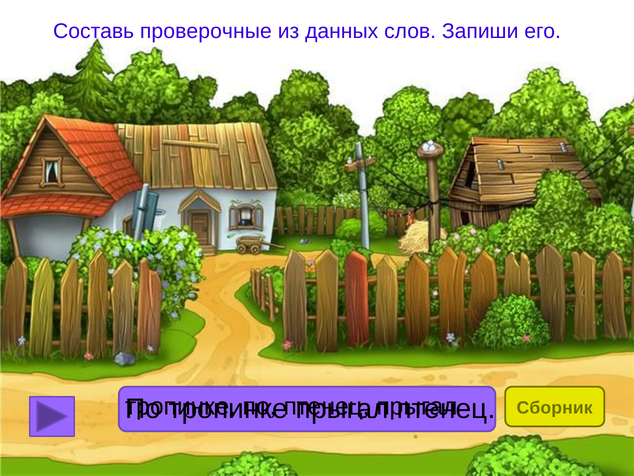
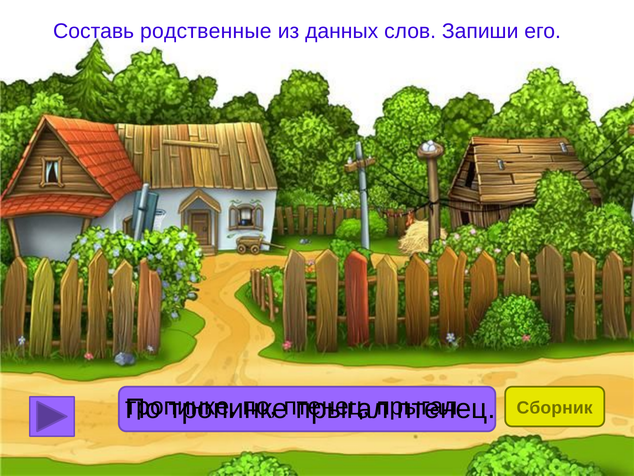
проверочные: проверочные -> родственные (206, 31)
